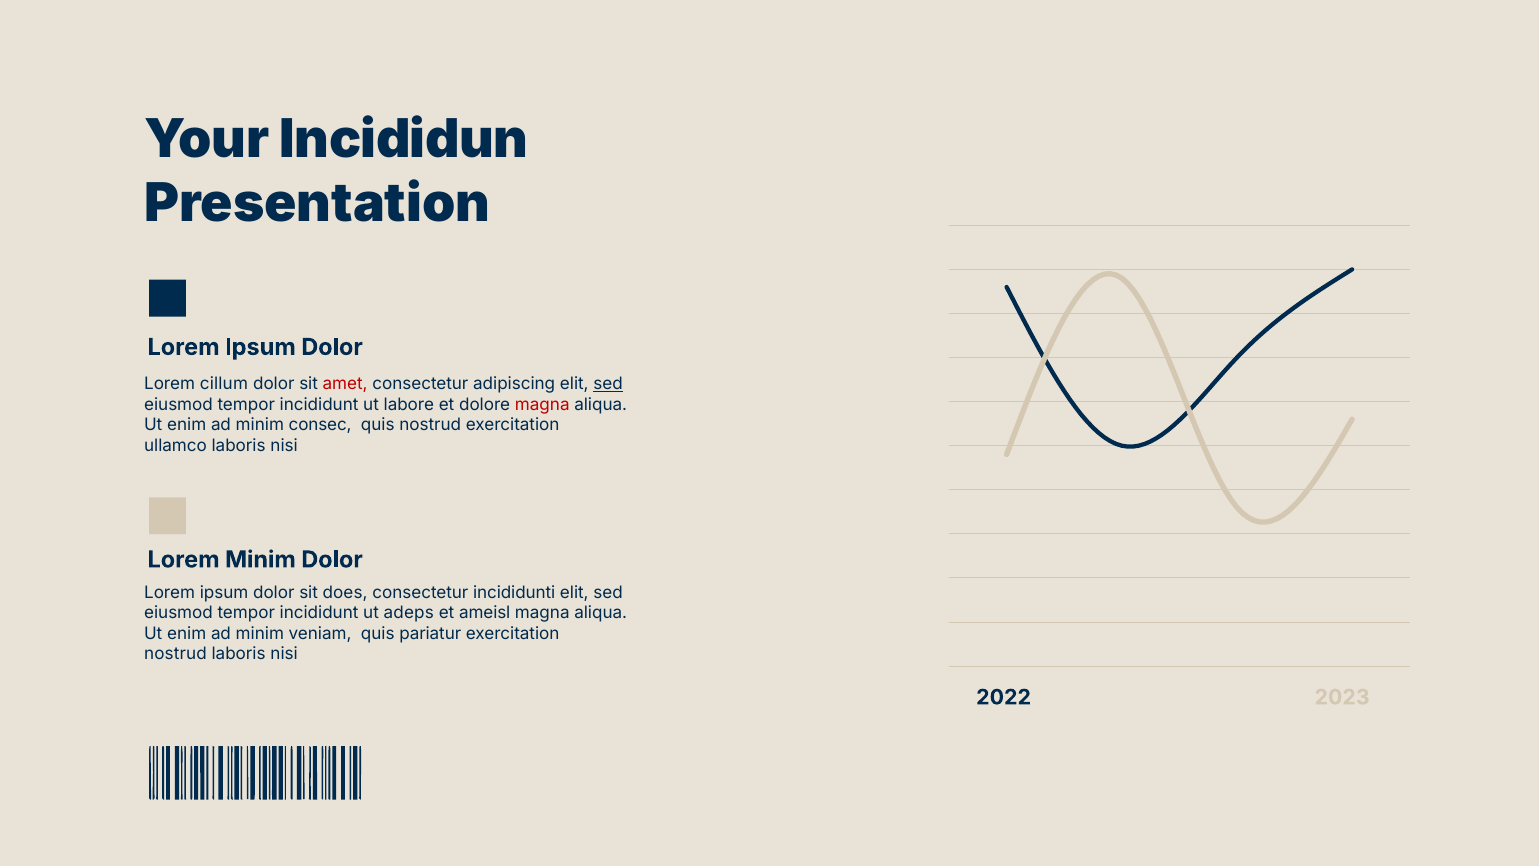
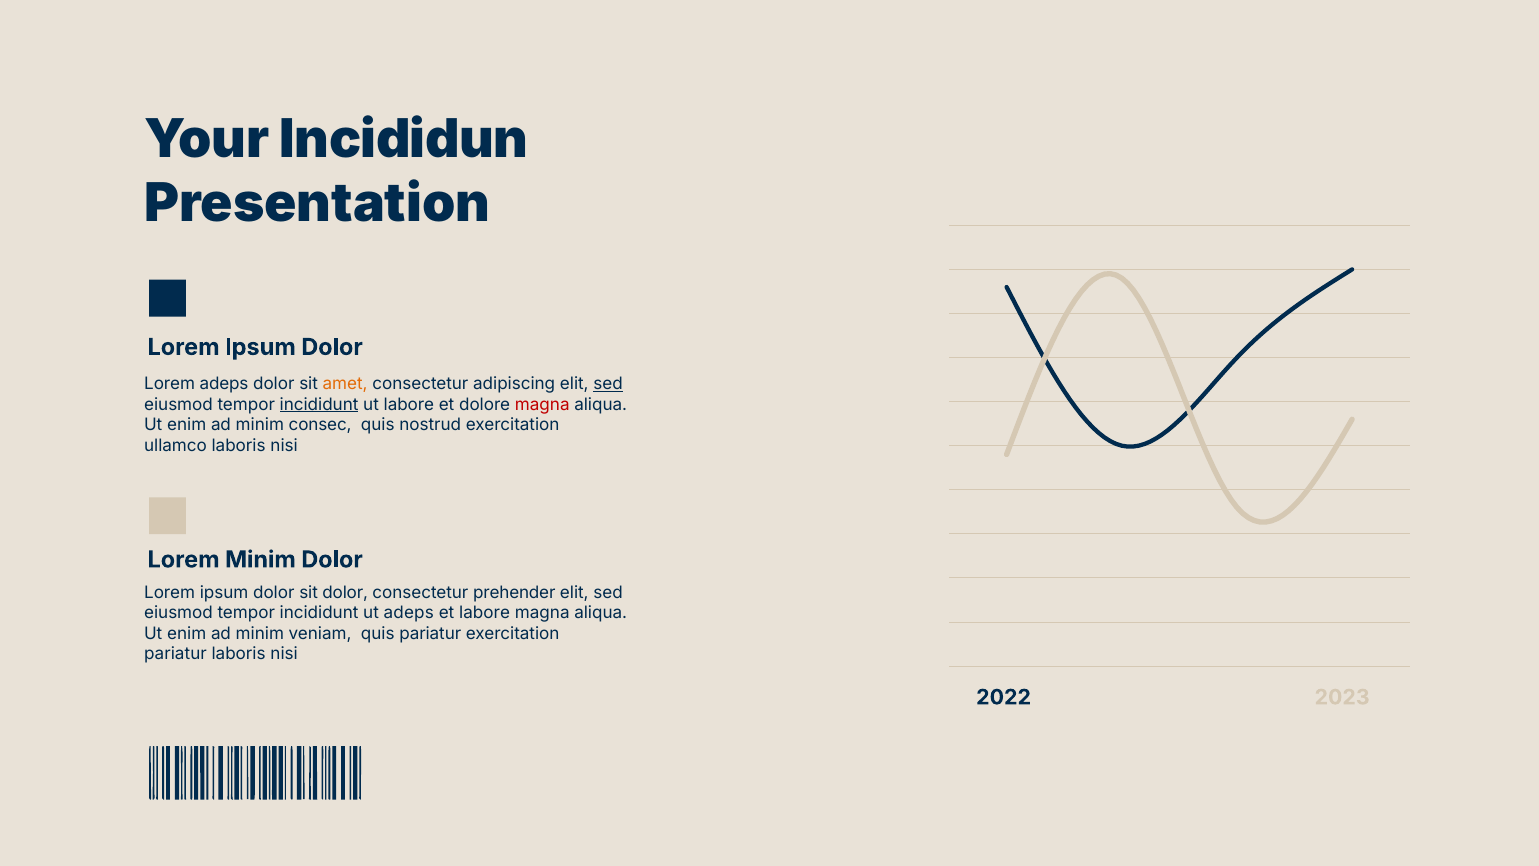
Lorem cillum: cillum -> adeps (224, 384)
amet colour: red -> orange (345, 384)
incididunt underline: none -> present (319, 404)
sit does: does -> dolor (345, 592)
incididunti: incididunti -> prehender (514, 592)
et ameisl: ameisl -> labore (485, 613)
nostrud: nostrud -> pariatur (176, 654)
